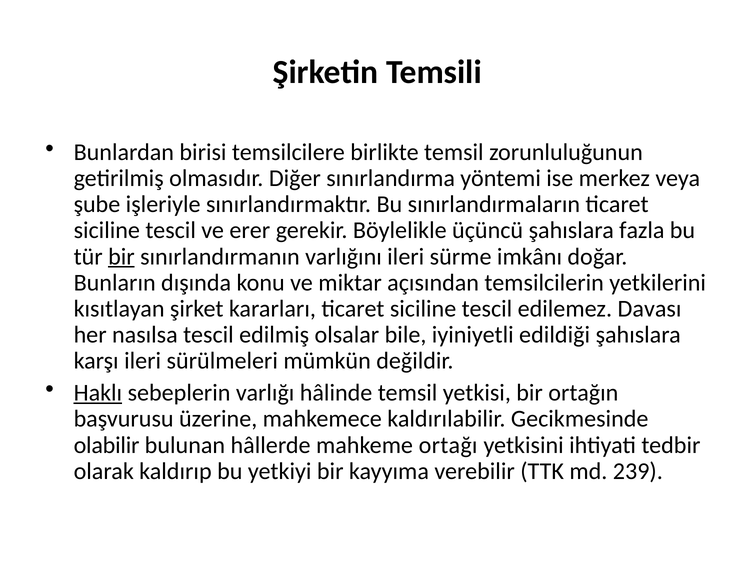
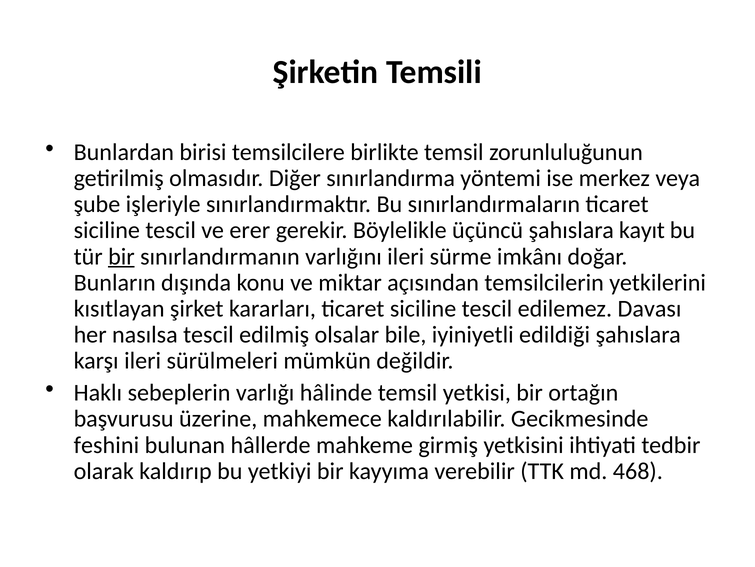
fazla: fazla -> kayıt (642, 230)
Haklı underline: present -> none (98, 392)
olabilir: olabilir -> feshini (106, 445)
ortağı: ortağı -> girmiş (448, 445)
239: 239 -> 468 (638, 471)
